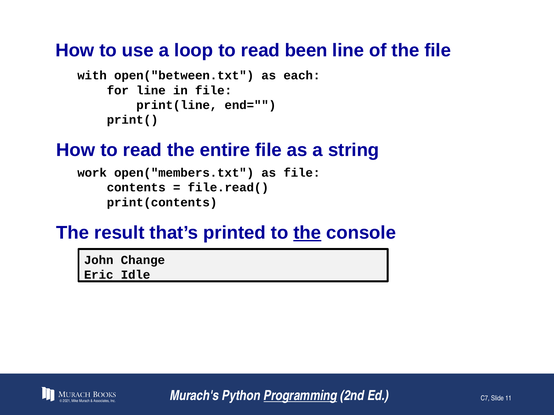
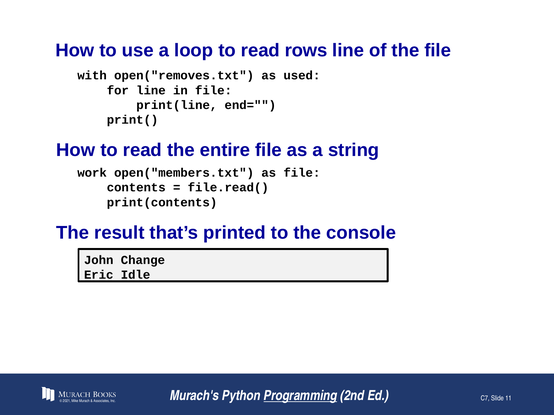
been: been -> rows (306, 50)
open("between.txt: open("between.txt -> open("removes.txt (184, 76)
each: each -> used (302, 76)
the underline: present -> none (307, 233)
